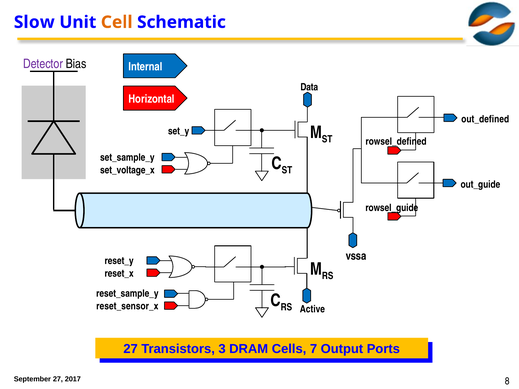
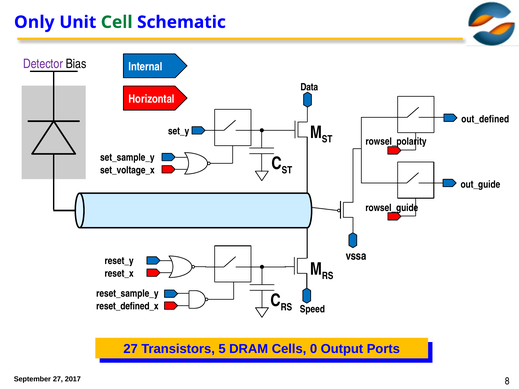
Slow: Slow -> Only (34, 22)
Cell colour: orange -> green (117, 22)
rowsel_defined: rowsel_defined -> rowsel_polarity (396, 141)
reset_sensor_x: reset_sensor_x -> reset_defined_x (127, 306)
Active: Active -> Speed (312, 309)
3: 3 -> 5 (222, 349)
7: 7 -> 0 (314, 349)
